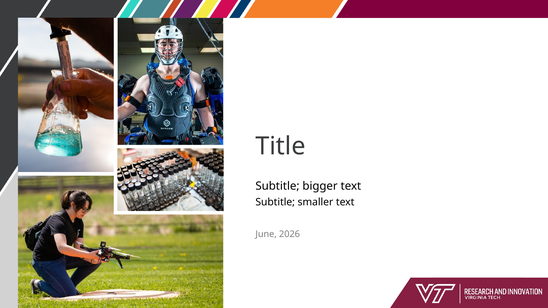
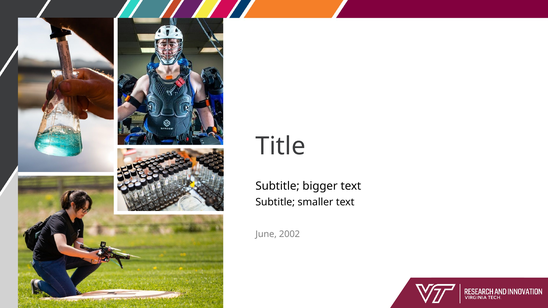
2026: 2026 -> 2002 (290, 234)
